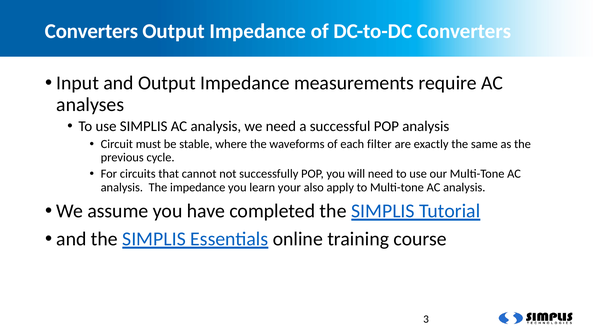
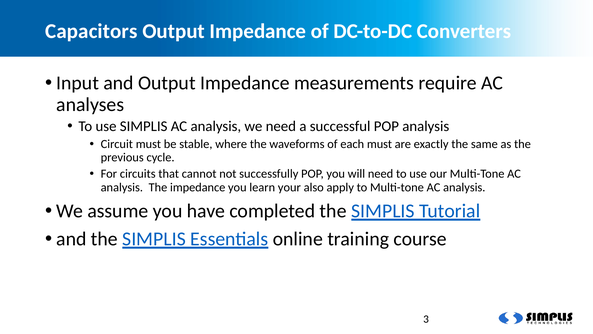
Converters: Converters -> Capacitors (91, 31)
each filter: filter -> must (379, 144)
